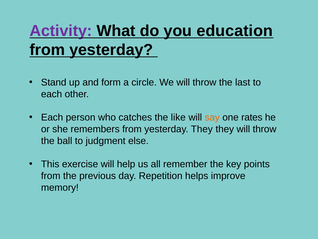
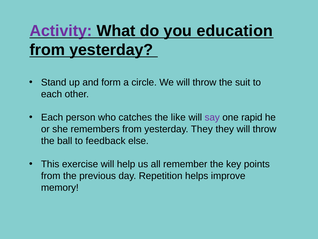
last: last -> suit (243, 82)
say colour: orange -> purple (212, 117)
rates: rates -> rapid (252, 117)
judgment: judgment -> feedback (106, 141)
